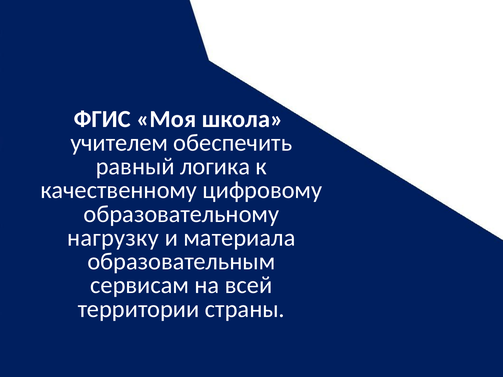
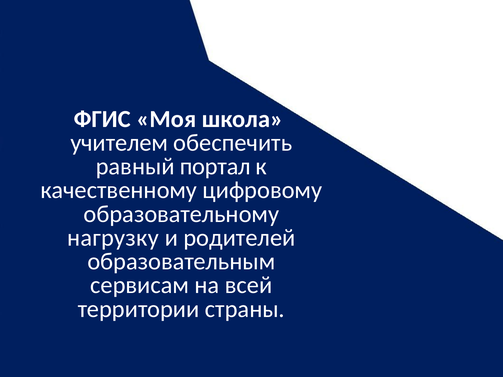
логика: логика -> портал (215, 167)
материала: материала -> родителей (239, 238)
